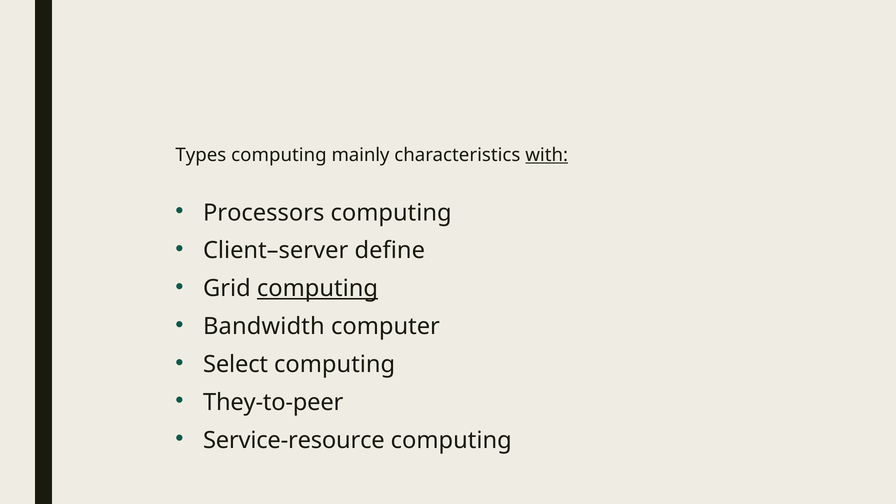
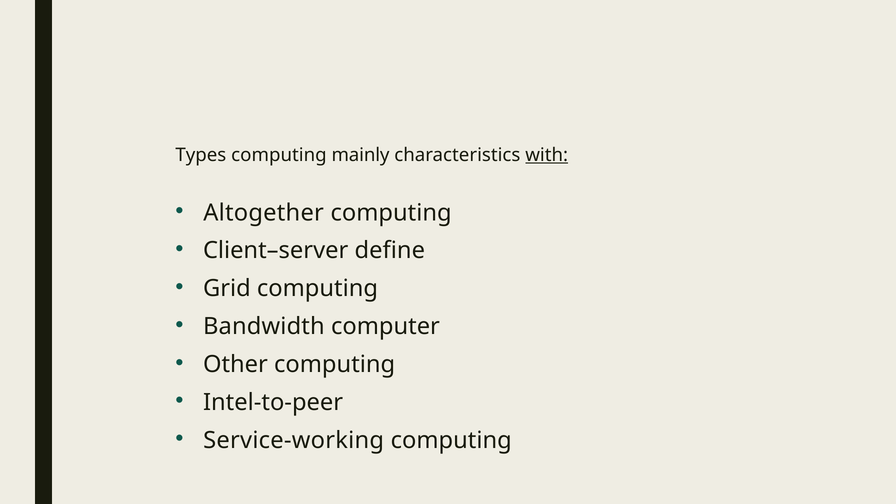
Processors: Processors -> Altogether (264, 213)
computing underline: present -> none (317, 289)
Select: Select -> Other (235, 365)
They-to-peer: They-to-peer -> Intel-to-peer (273, 403)
Service-resource: Service-resource -> Service-working (294, 440)
